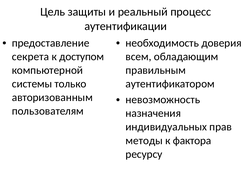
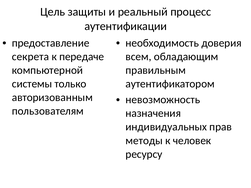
доступом: доступом -> передаче (82, 57)
фактора: фактора -> человек (192, 141)
